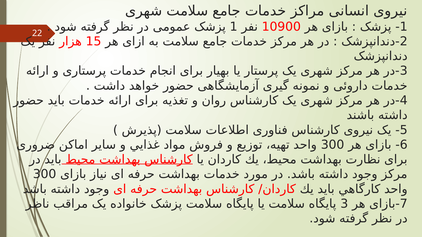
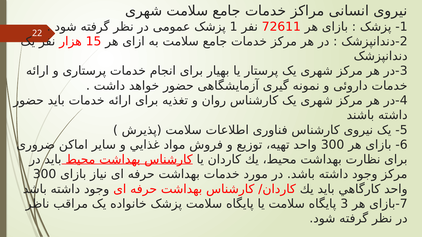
10900: 10900 -> 72611 (281, 27)
